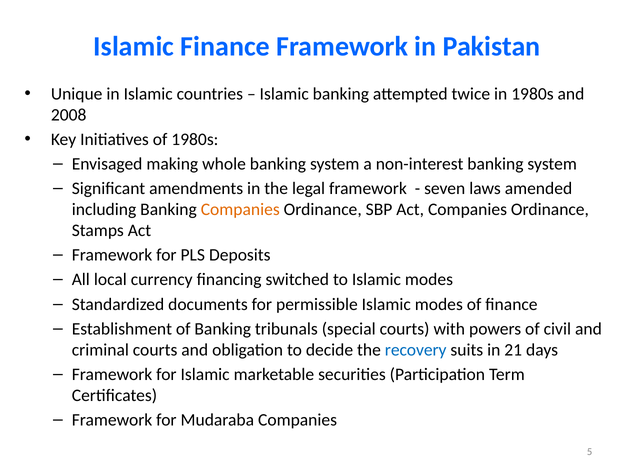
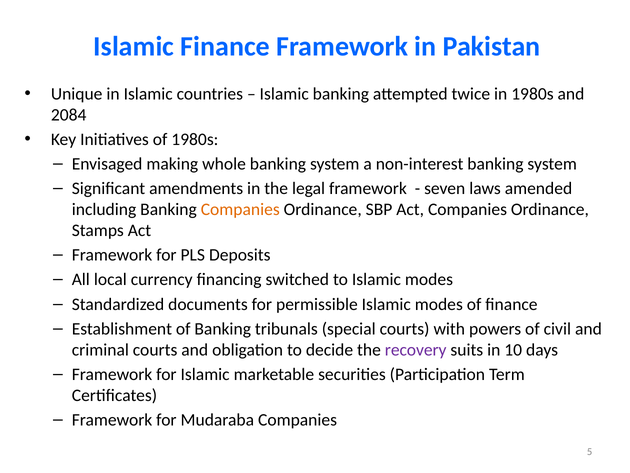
2008: 2008 -> 2084 (69, 115)
recovery colour: blue -> purple (416, 350)
21: 21 -> 10 (513, 350)
